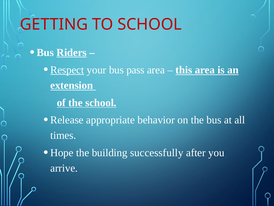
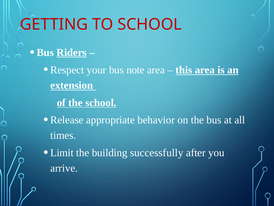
Respect underline: present -> none (67, 70)
pass: pass -> note (135, 70)
Hope: Hope -> Limit (62, 152)
